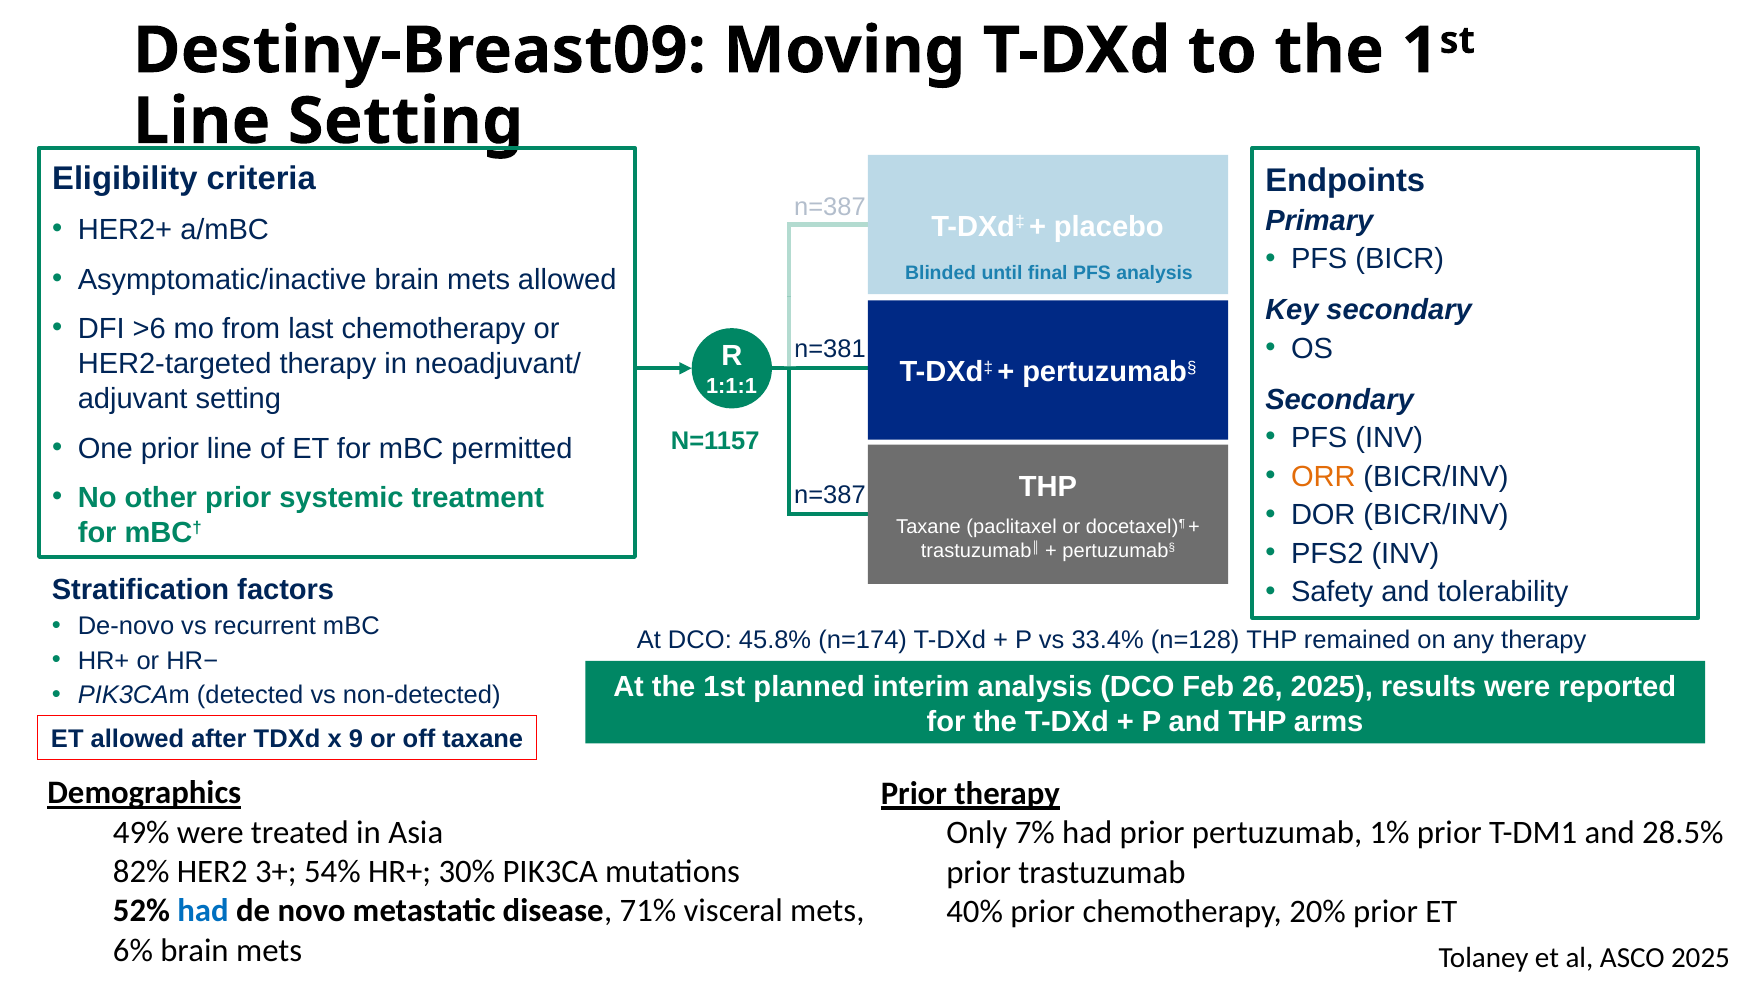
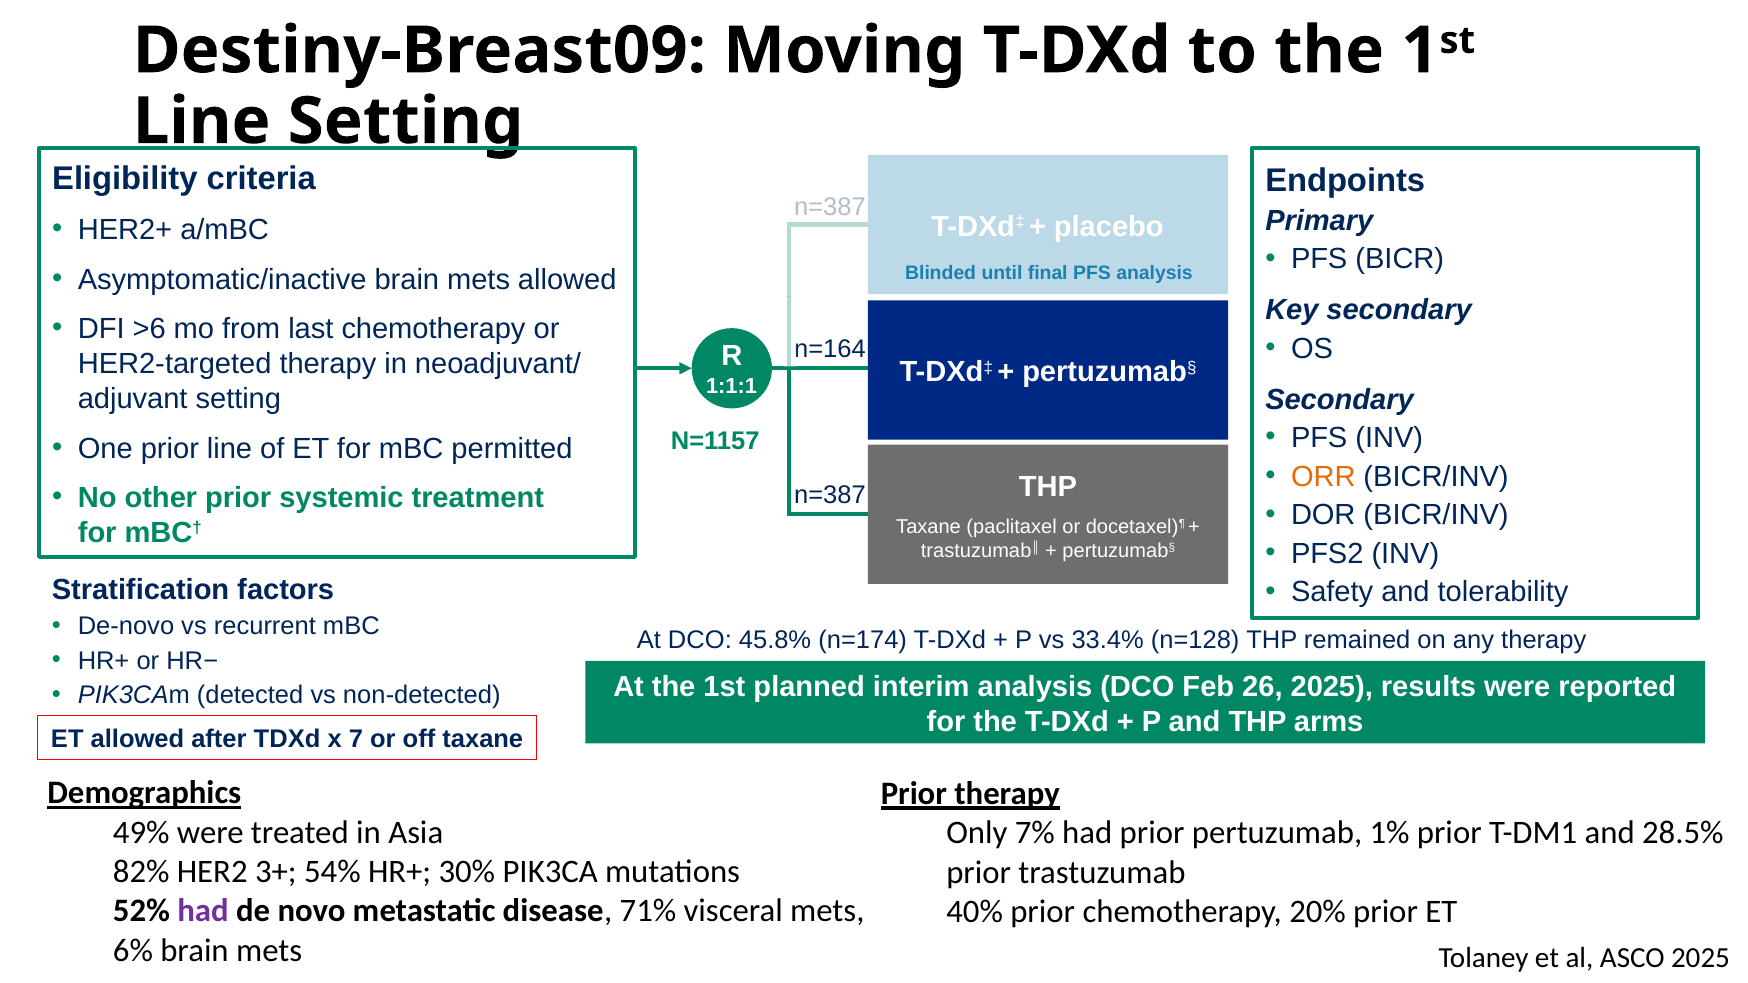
n=381: n=381 -> n=164 (830, 349)
9: 9 -> 7 (356, 740)
had colour: blue -> purple (203, 911)
